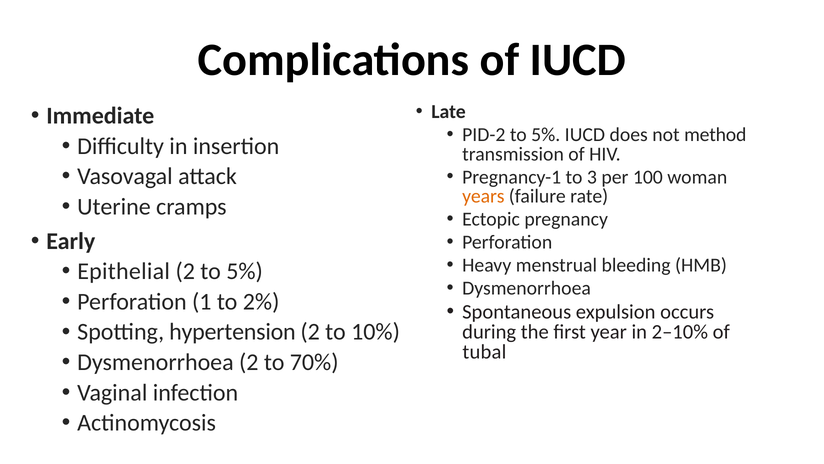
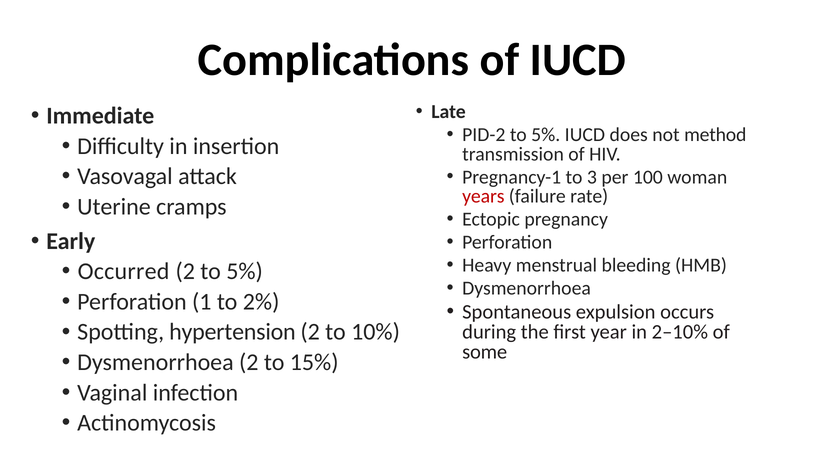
years colour: orange -> red (483, 196)
Epithelial: Epithelial -> Occurred (124, 271)
tubal: tubal -> some (485, 352)
70%: 70% -> 15% (314, 362)
